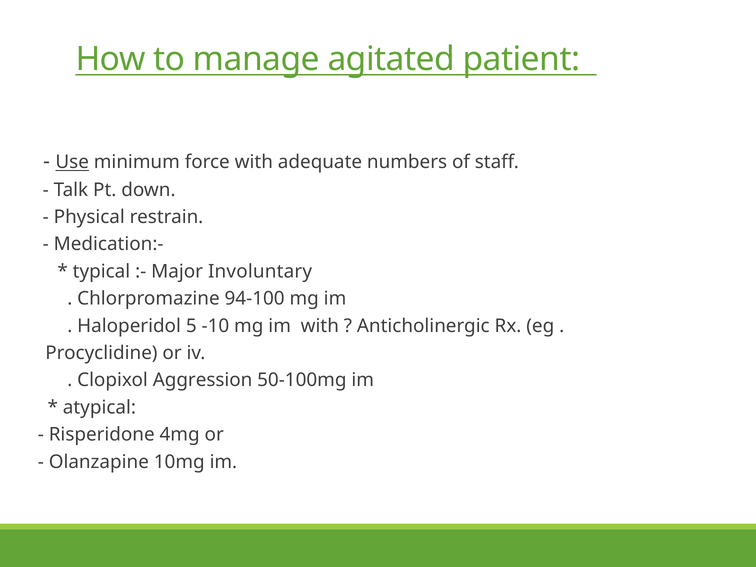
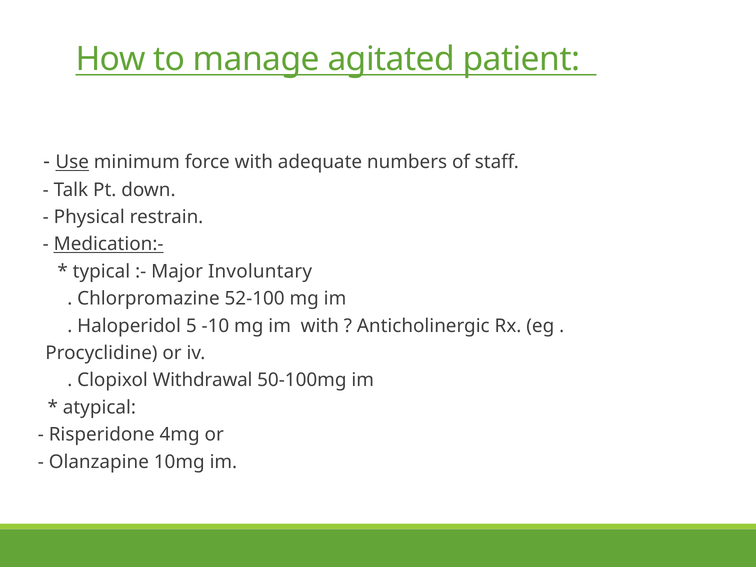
Medication:- underline: none -> present (109, 244)
94-100: 94-100 -> 52-100 (255, 299)
Aggression: Aggression -> Withdrawal (203, 380)
